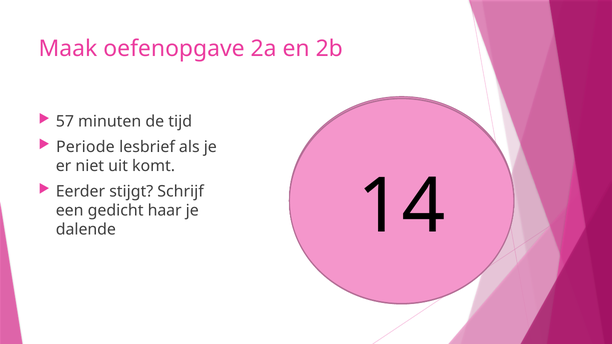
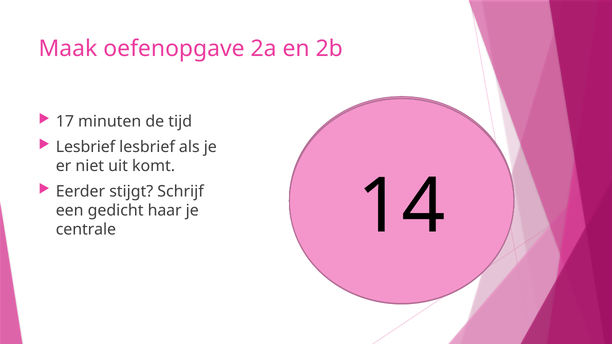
57: 57 -> 17 (65, 121)
Periode: Periode -> Lesbrief (85, 147)
dalende: dalende -> centrale (86, 230)
